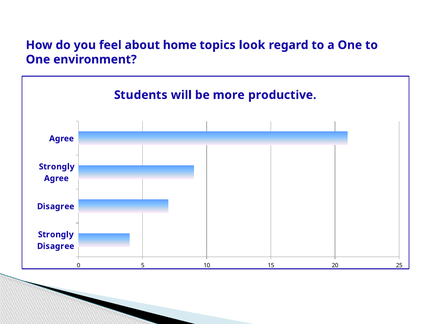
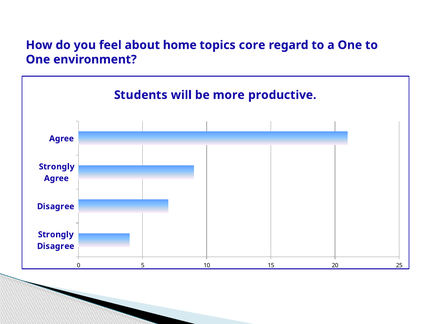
look: look -> core (252, 45)
